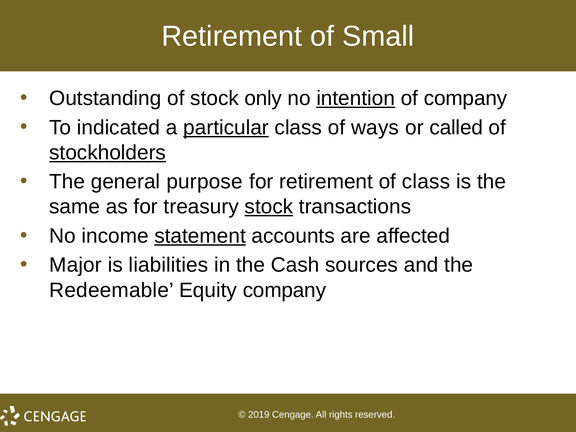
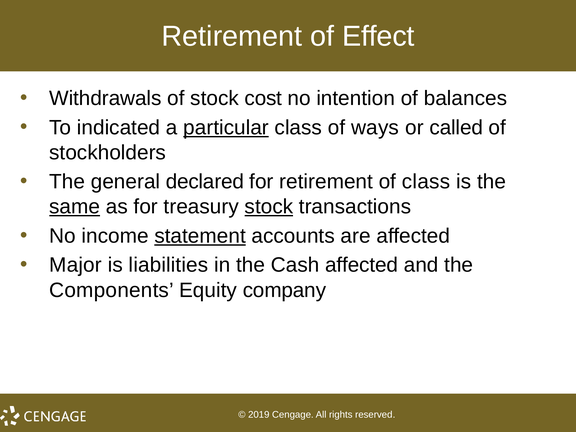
Small: Small -> Effect (378, 36)
Outstanding: Outstanding -> Withdrawals (105, 98)
stock only: only -> cost (263, 98)
intention underline: present -> none (356, 98)
of company: company -> balances (465, 98)
stockholders underline: present -> none (108, 153)
purpose: purpose -> declared (205, 182)
same underline: none -> present (75, 207)
Cash sources: sources -> affected (362, 265)
Redeemable: Redeemable -> Components (112, 290)
